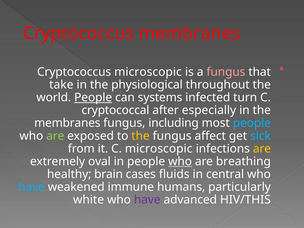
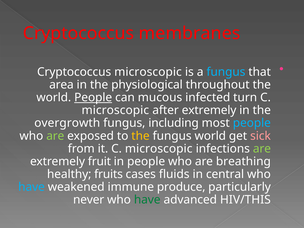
fungus colour: pink -> light blue (226, 72)
take: take -> area (61, 85)
systems: systems -> mucous (160, 98)
cryptococcal: cryptococcal -> microscopic (115, 110)
after especially: especially -> extremely (209, 110)
membranes: membranes -> overgrowth (67, 123)
fungus affect: affect -> world (210, 136)
sick colour: light blue -> pink (260, 136)
are colour: yellow -> light green (262, 149)
oval: oval -> fruit (99, 161)
who underline: present -> none (180, 161)
brain: brain -> fruits (109, 174)
humans: humans -> produce (181, 187)
white: white -> never (89, 200)
have colour: purple -> green (147, 200)
